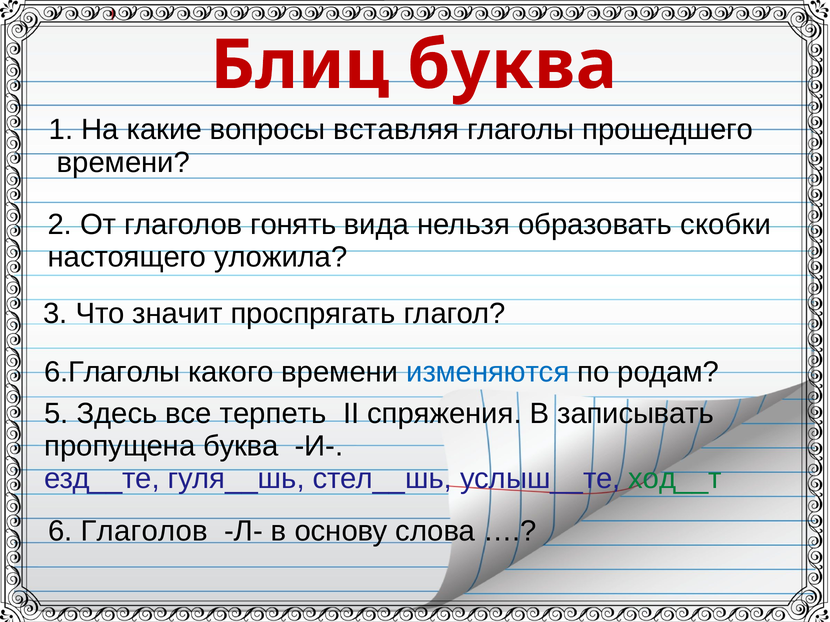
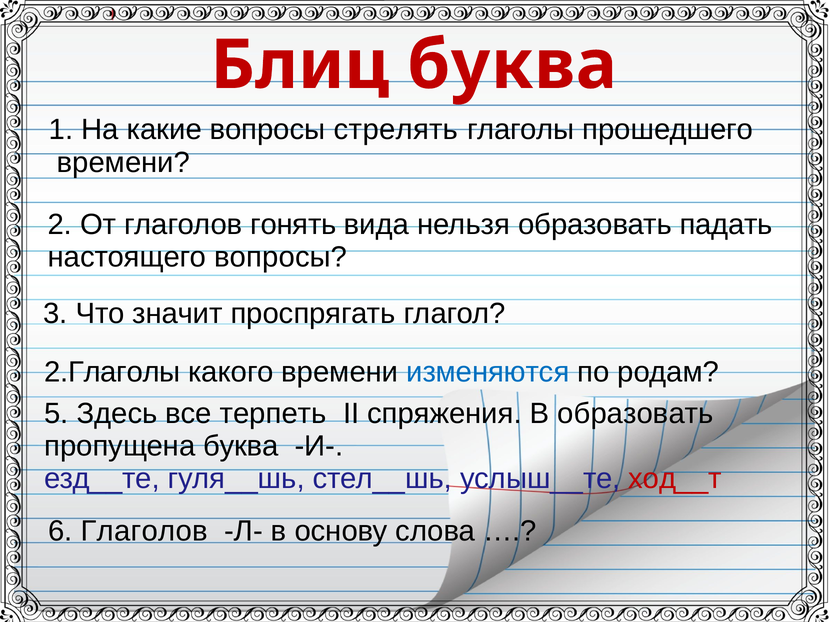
вставляя: вставляя -> стрелять (396, 130)
скобки: скобки -> падать (726, 225)
настоящего уложила: уложила -> вопросы (281, 257)
6.Глаголы: 6.Глаголы -> 2.Глаголы (112, 373)
В записывать: записывать -> образовать (636, 414)
ход__т colour: green -> red (675, 479)
